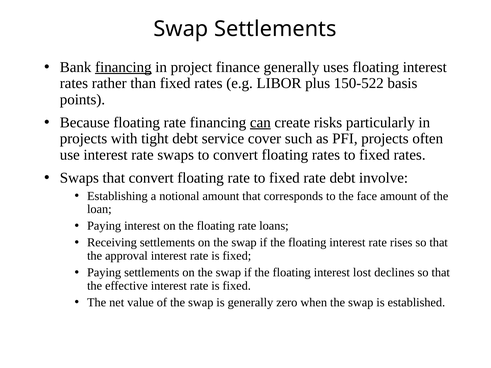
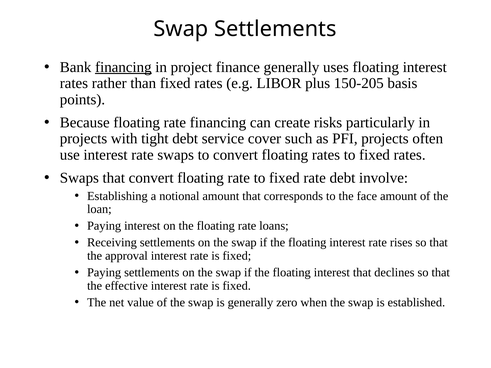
150-522: 150-522 -> 150-205 (359, 83)
can underline: present -> none (260, 123)
interest lost: lost -> that (362, 273)
